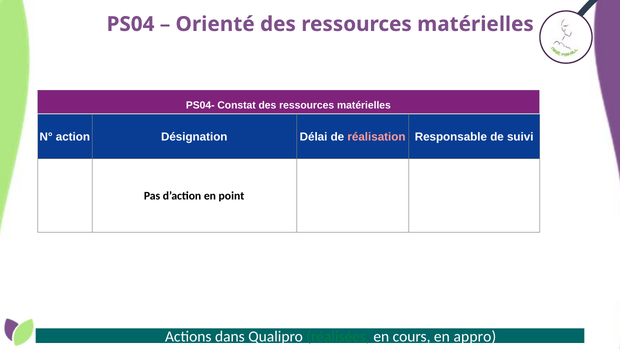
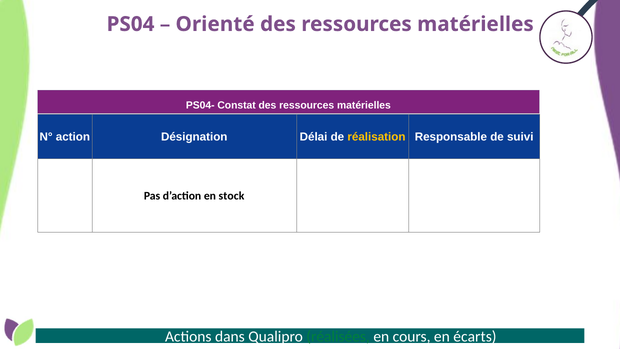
réalisation colour: pink -> yellow (376, 137)
point: point -> stock (231, 196)
appro: appro -> écarts (475, 336)
